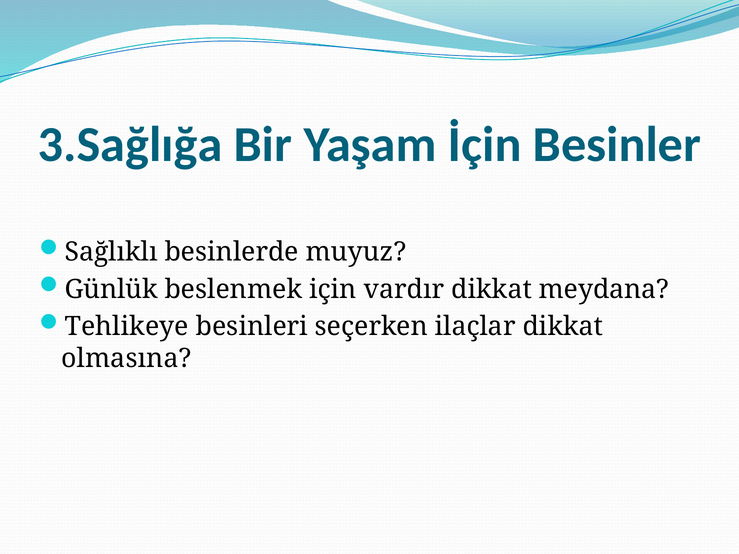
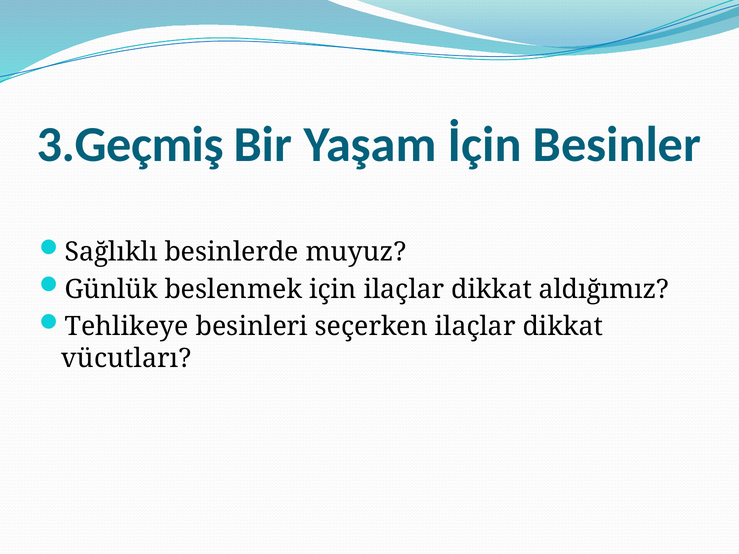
3.Sağlığa: 3.Sağlığa -> 3.Geçmiş (130, 145)
için vardır: vardır -> ilaçlar (404, 289)
meydana: meydana -> aldığımız (604, 289)
olmasına: olmasına -> vücutları (126, 359)
